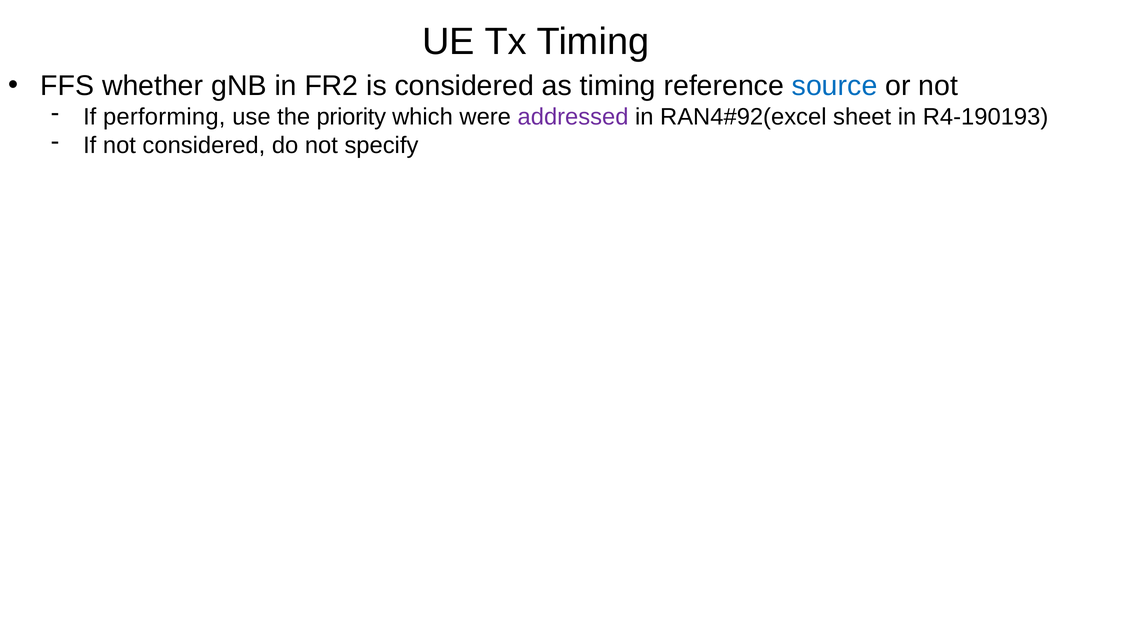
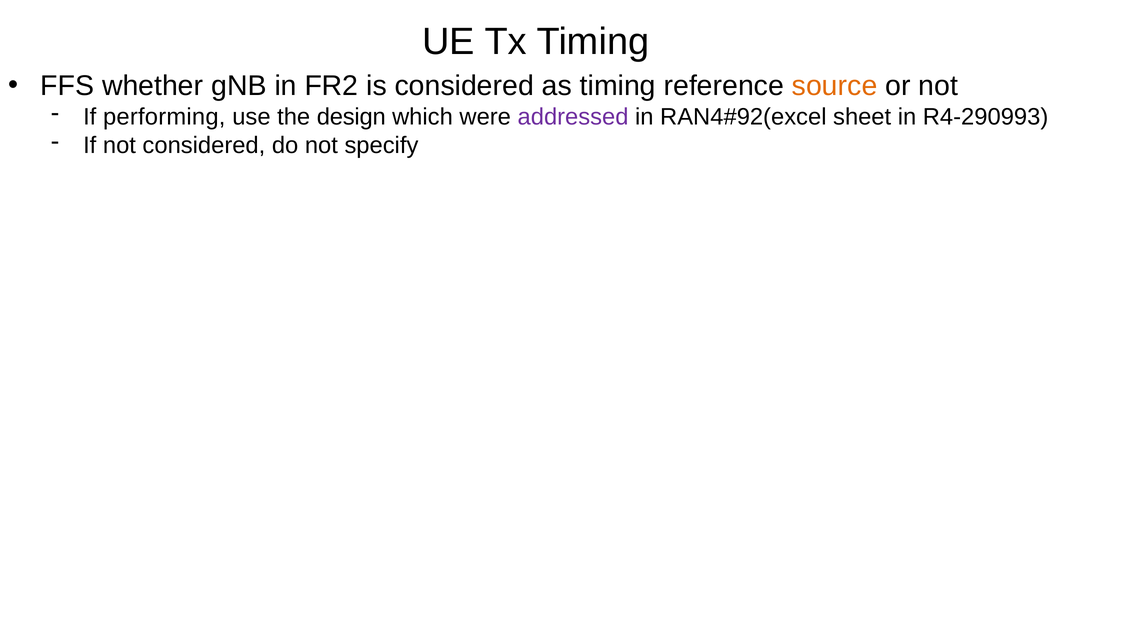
source colour: blue -> orange (835, 86)
priority: priority -> design (351, 117)
R4-190193: R4-190193 -> R4-290993 (986, 117)
